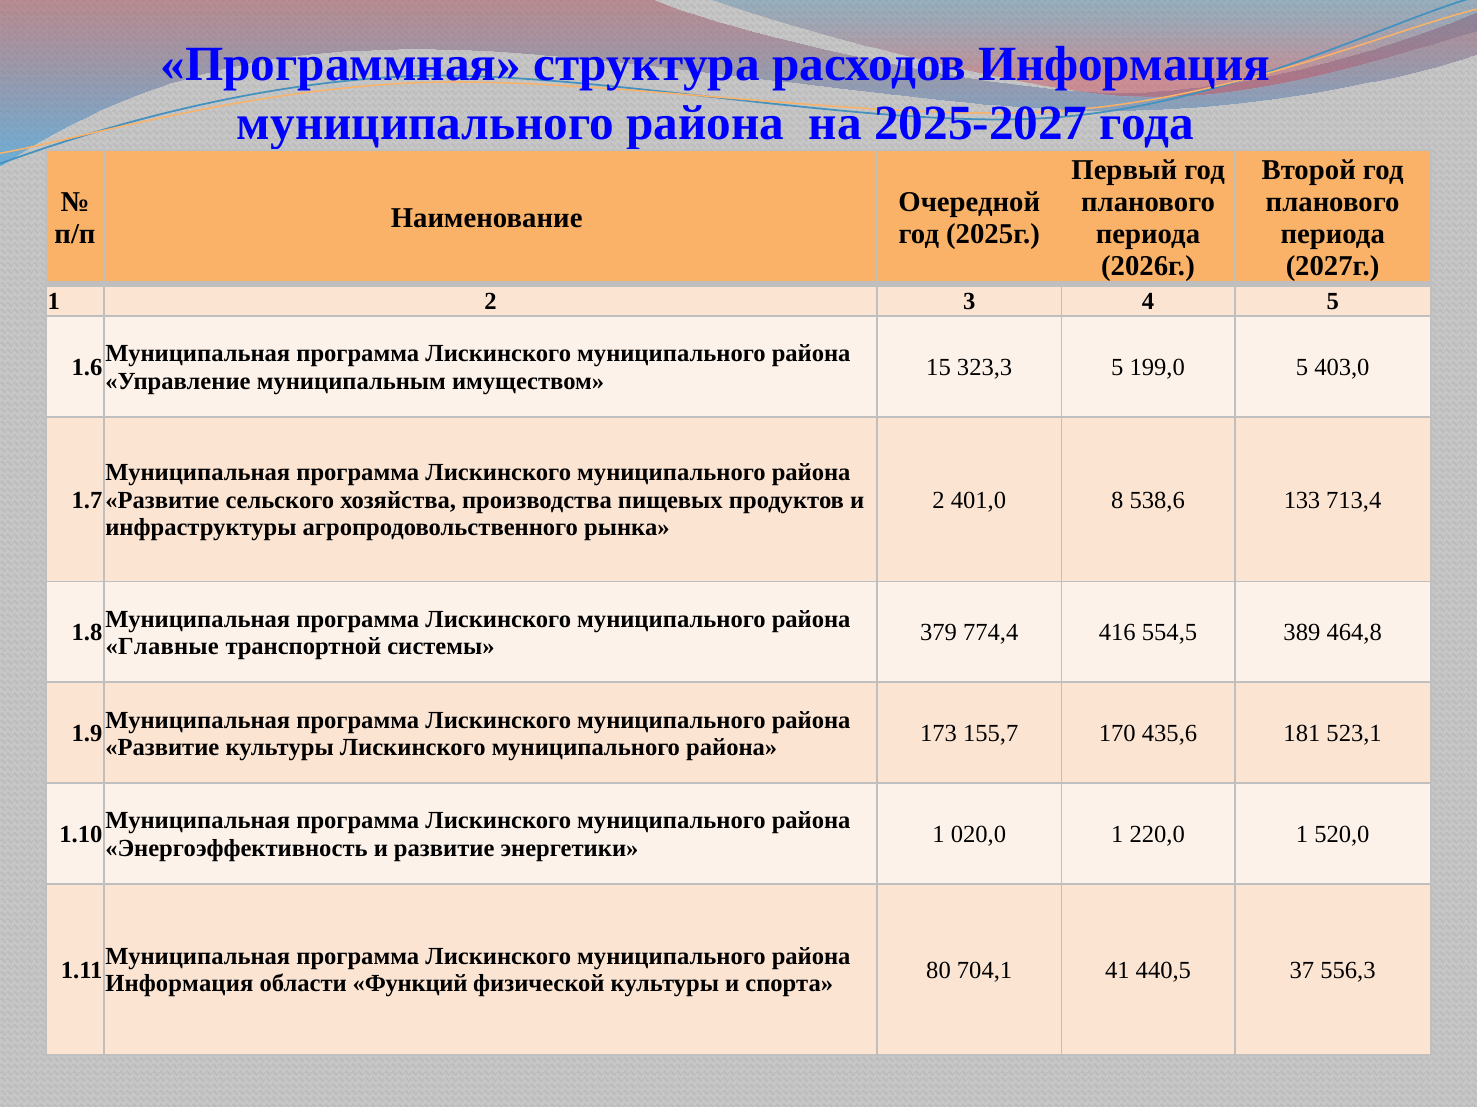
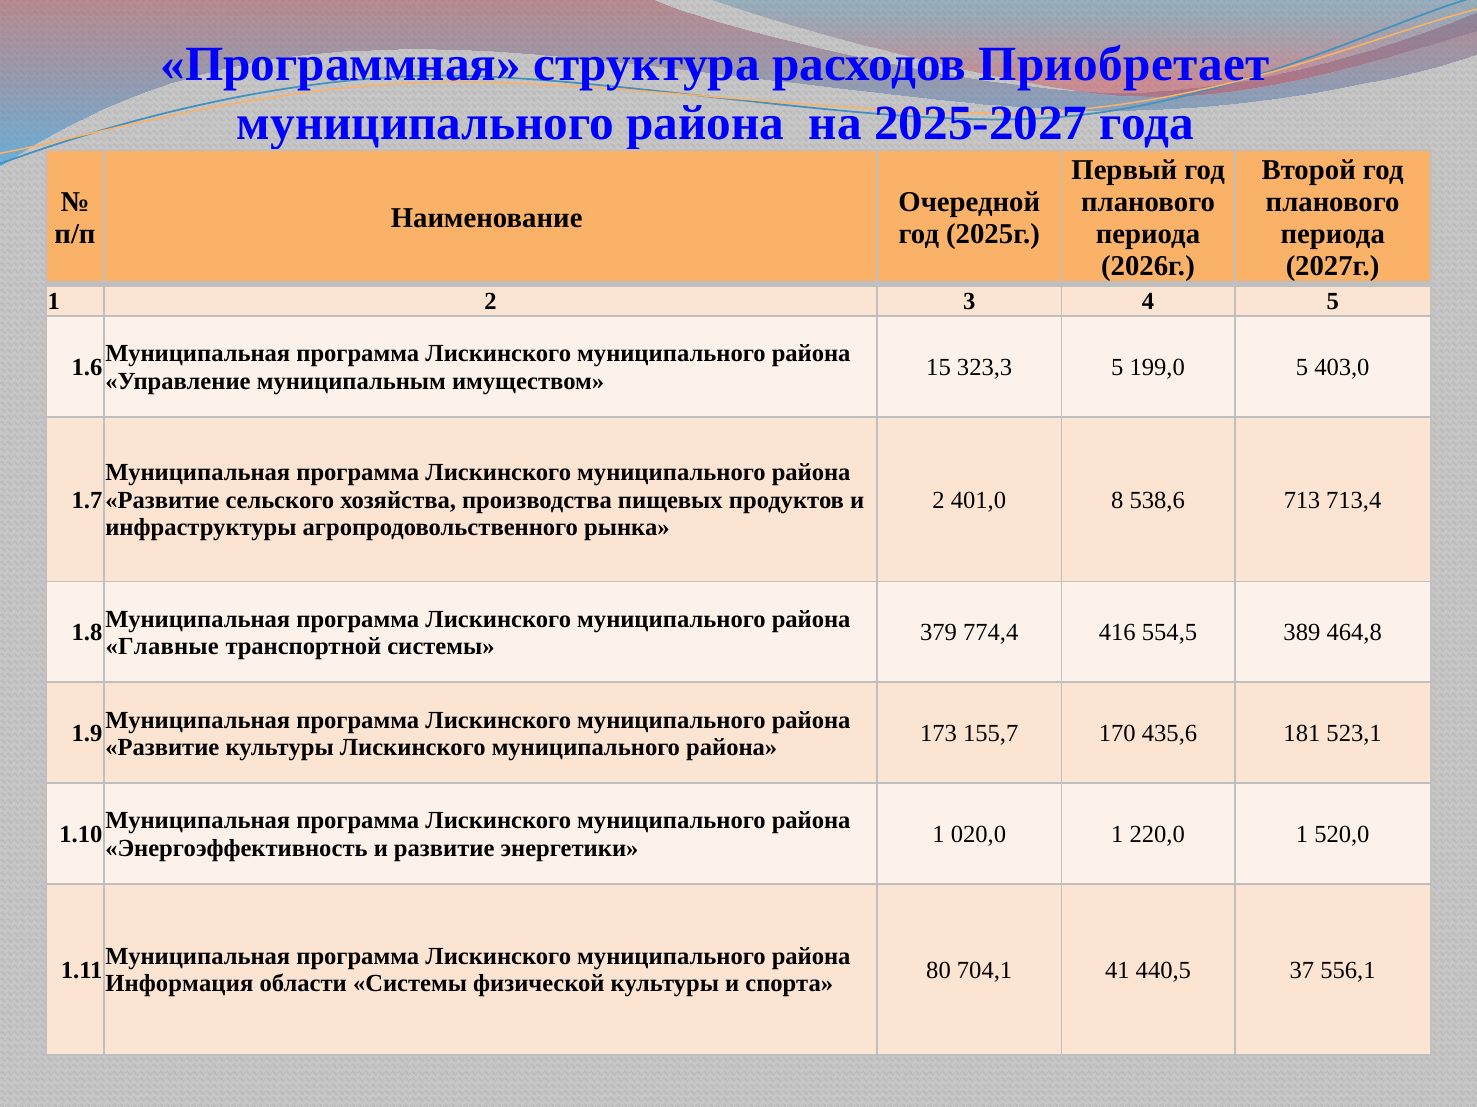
расходов Информация: Информация -> Приобретает (1124, 65)
133: 133 -> 713 (1302, 500)
556,3: 556,3 -> 556,1 (1348, 971)
области Функций: Функций -> Системы (410, 985)
